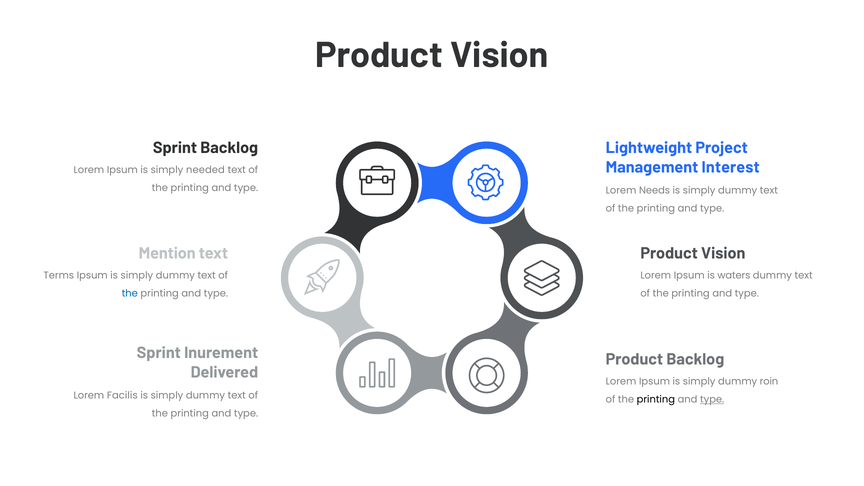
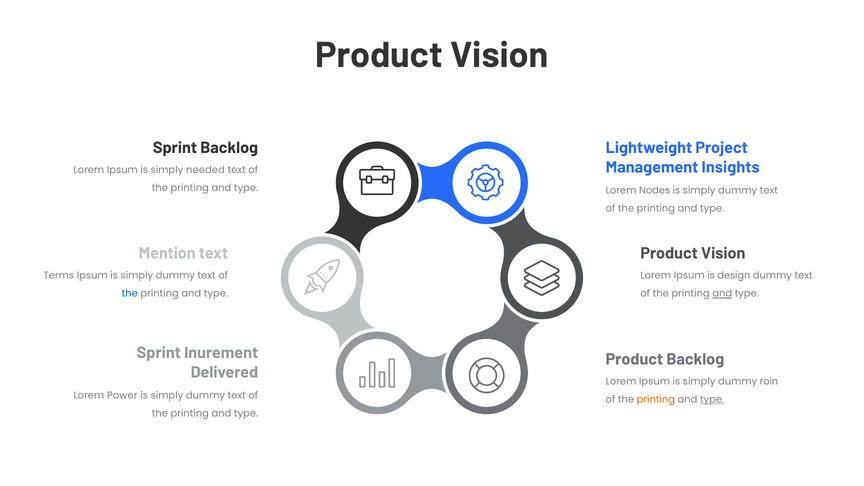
Interest: Interest -> Insights (731, 167)
Needs: Needs -> Nodes (655, 191)
waters: waters -> design (734, 276)
and underline: none -> present (722, 294)
Facilis: Facilis -> Power (122, 396)
printing colour: black -> orange (656, 399)
